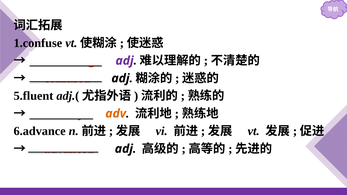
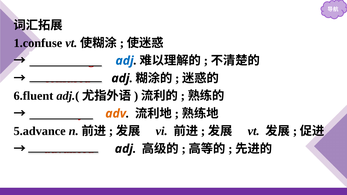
adj colour: purple -> blue (125, 61)
5.fluent: 5.fluent -> 6.fluent (33, 96)
6.advance: 6.advance -> 5.advance (40, 131)
